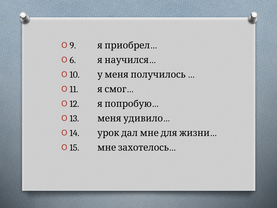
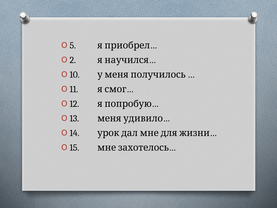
9: 9 -> 5 (73, 45)
6: 6 -> 2 (73, 60)
